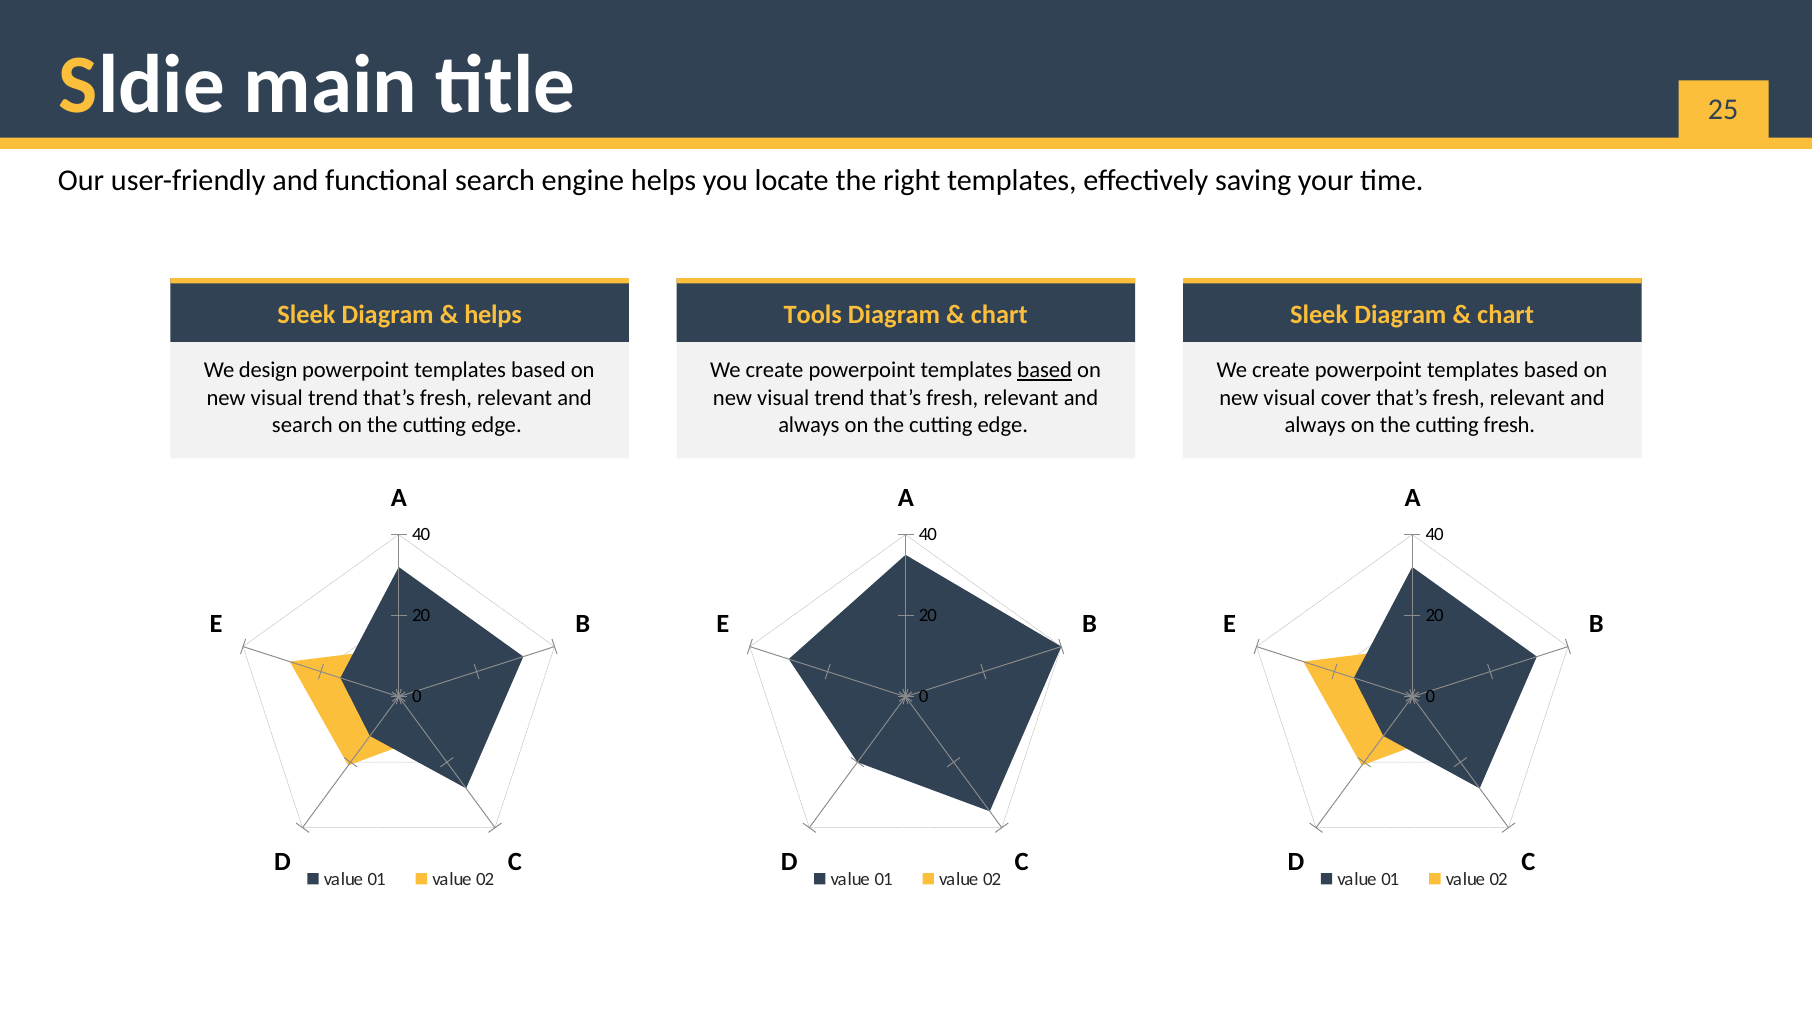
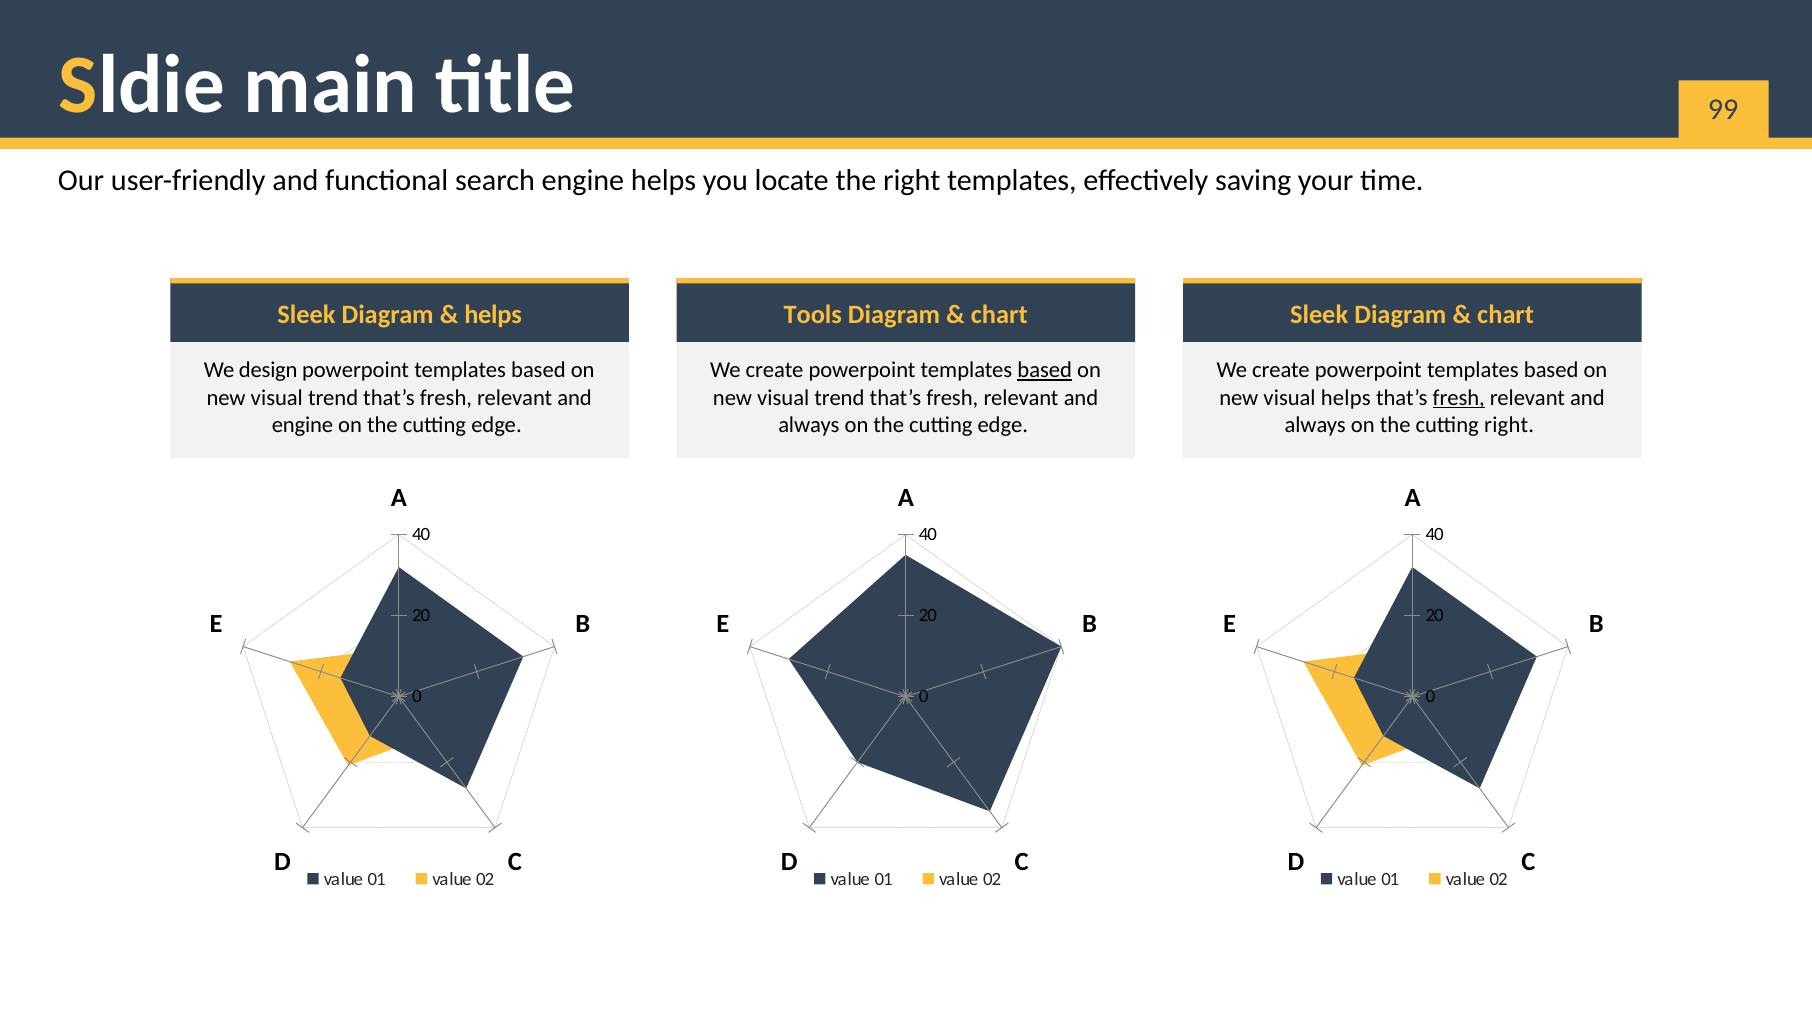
25: 25 -> 99 (1723, 109)
visual cover: cover -> helps (1346, 398)
fresh underline: none -> present (1459, 398)
search: search -> engine (302, 425)
cutting fresh: fresh -> right (1509, 425)
